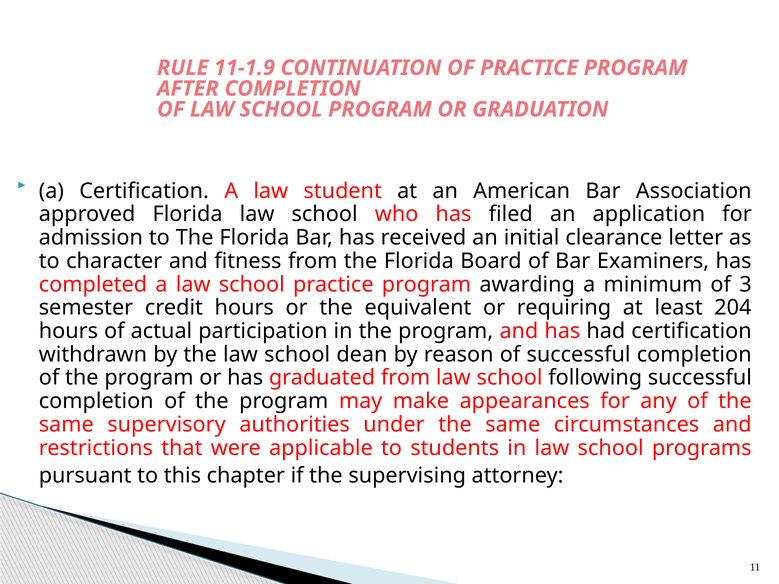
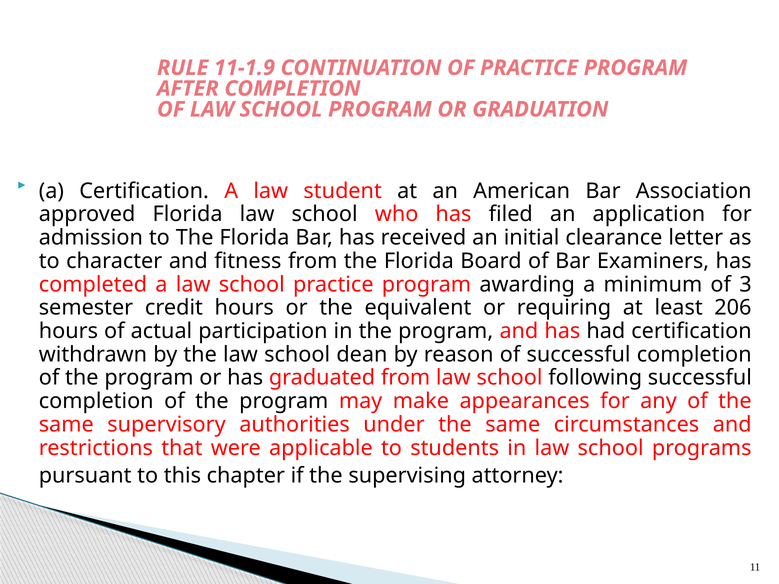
204: 204 -> 206 (733, 308)
